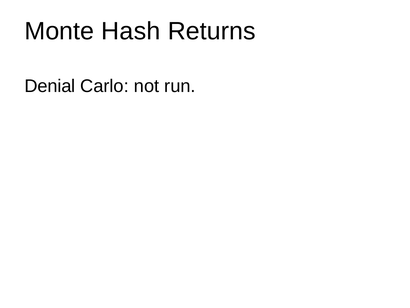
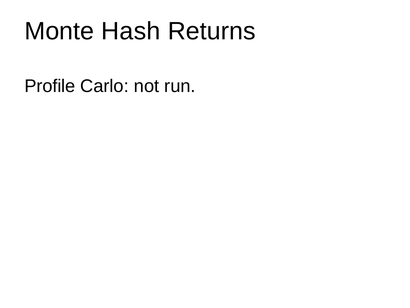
Denial: Denial -> Profile (50, 86)
